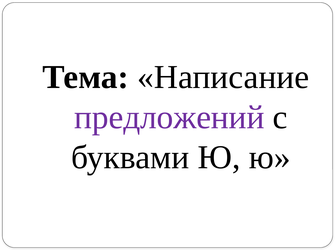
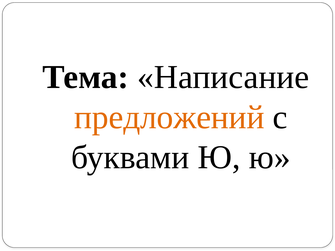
предложений colour: purple -> orange (169, 117)
